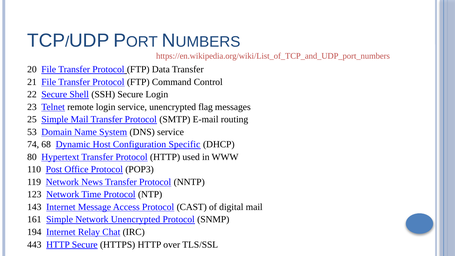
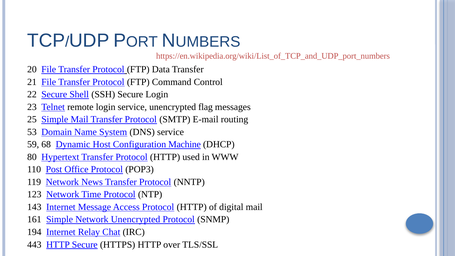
74: 74 -> 59 (33, 144)
Specific: Specific -> Machine (185, 144)
Access Protocol CAST: CAST -> HTTP (192, 207)
